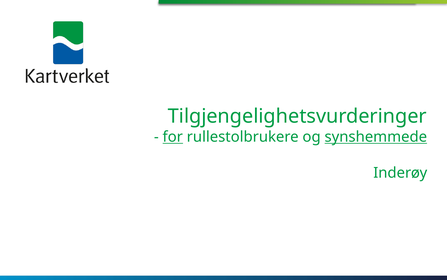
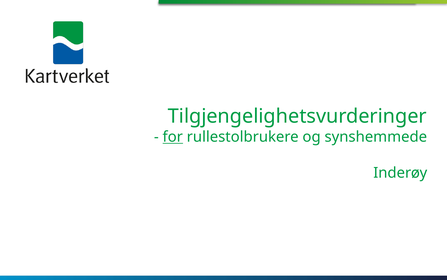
synshemmede underline: present -> none (376, 137)
